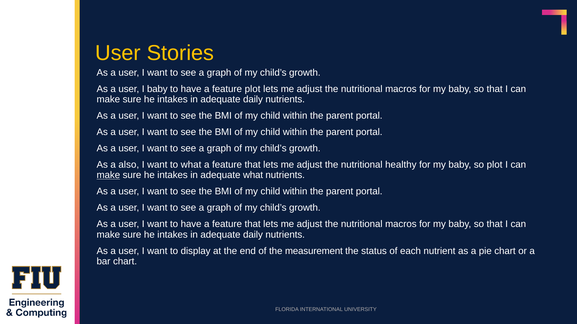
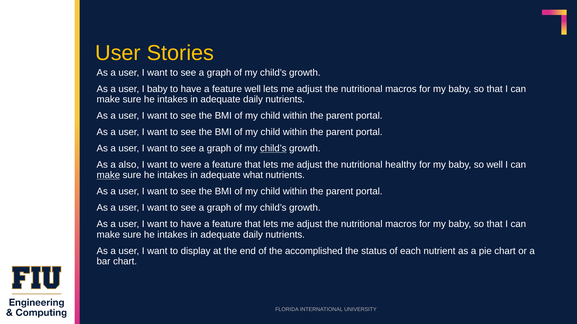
feature plot: plot -> well (253, 89)
child’s underline: none -> present (273, 149)
to what: what -> were (191, 165)
so plot: plot -> well (495, 165)
measurement: measurement -> accomplished (314, 251)
